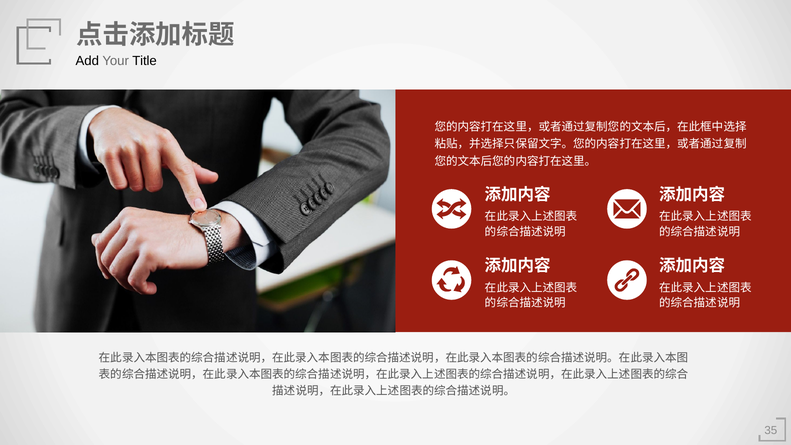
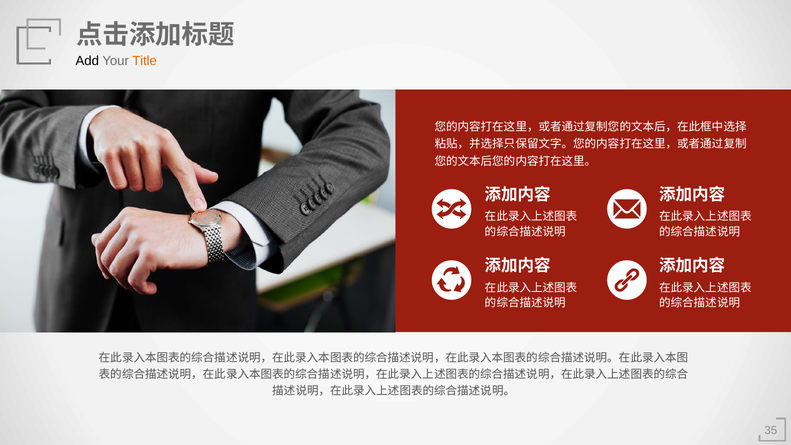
Title colour: black -> orange (145, 61)
